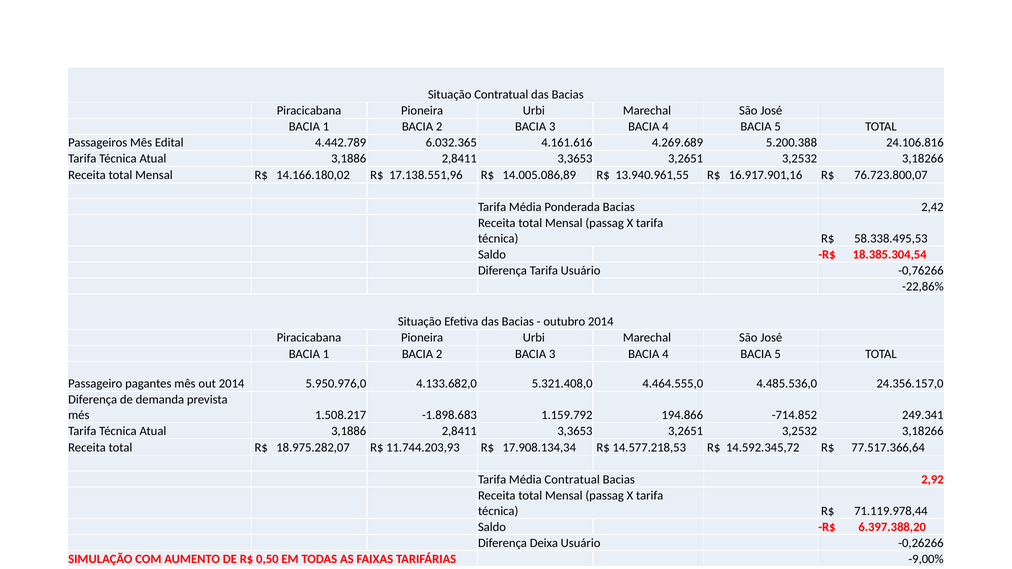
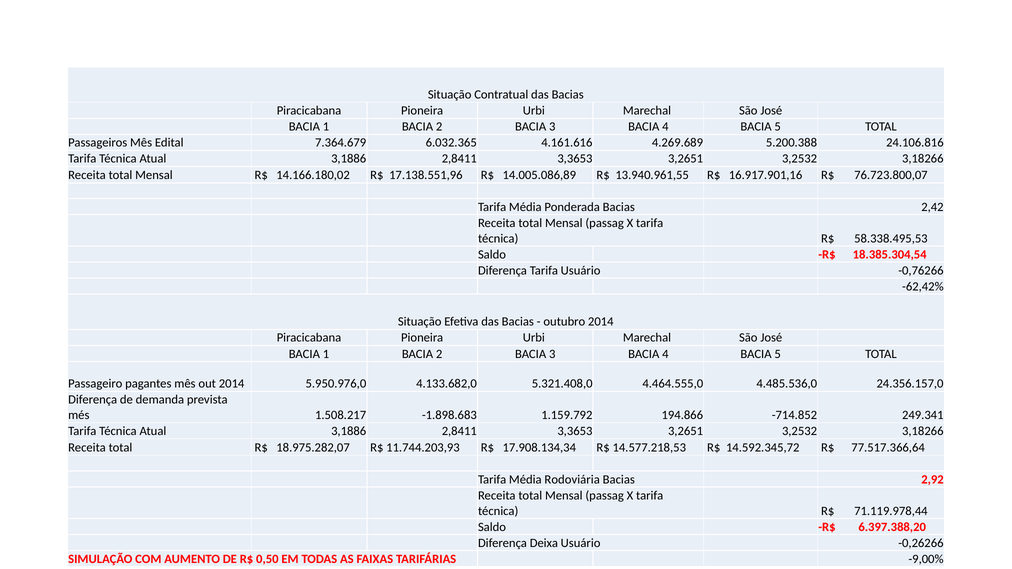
4.442.789: 4.442.789 -> 7.364.679 (341, 143)
-22,86%: -22,86% -> -62,42% (923, 287)
Média Contratual: Contratual -> Rodoviária (572, 480)
